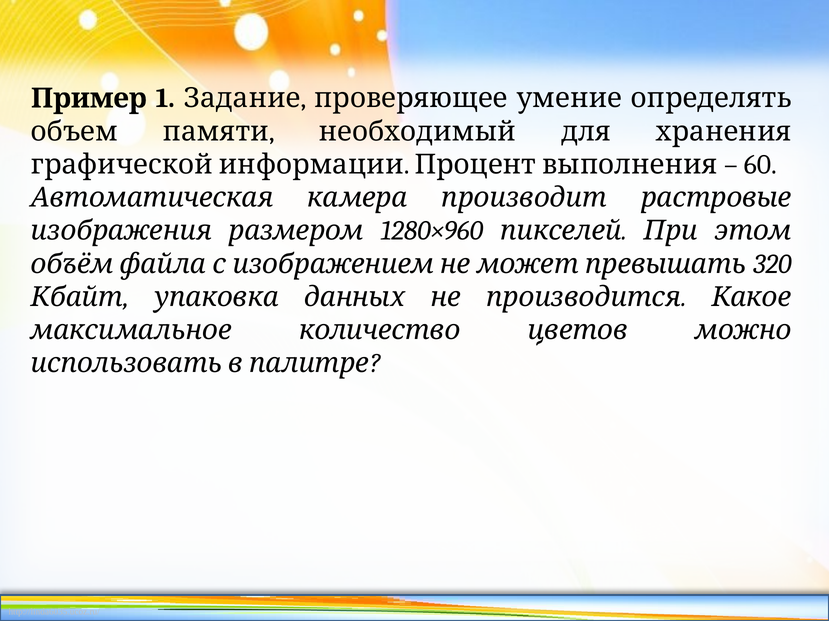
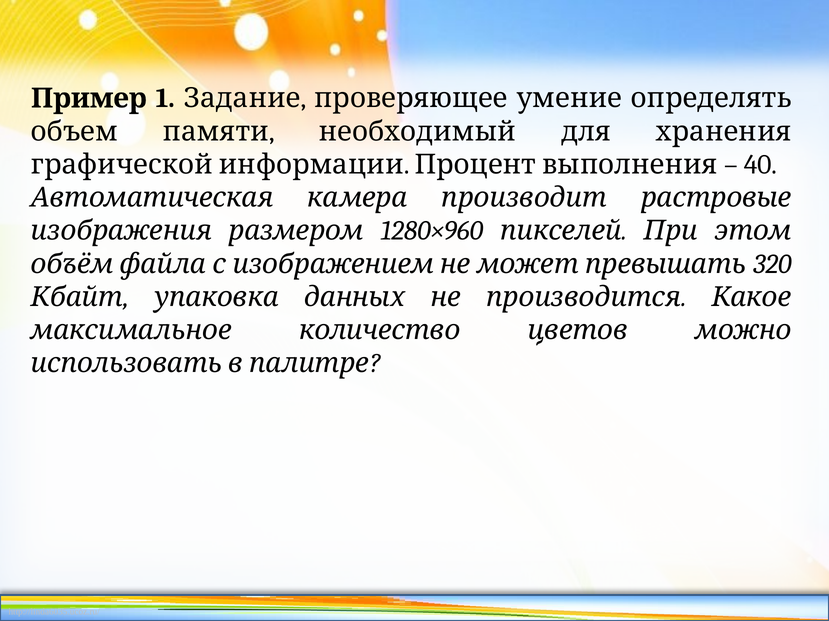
60: 60 -> 40 (760, 165)
